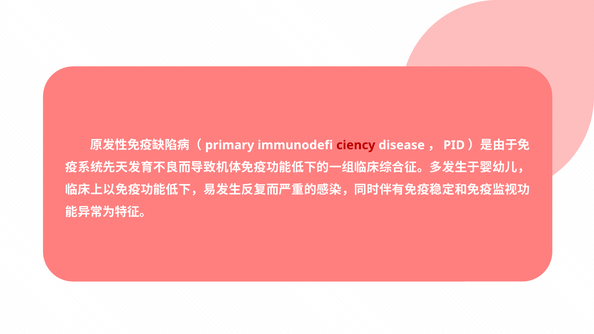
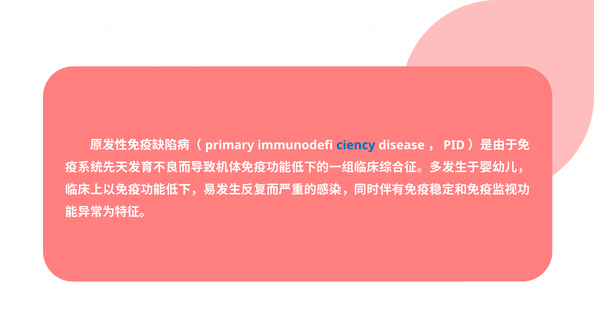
ciency colour: red -> blue (356, 145)
